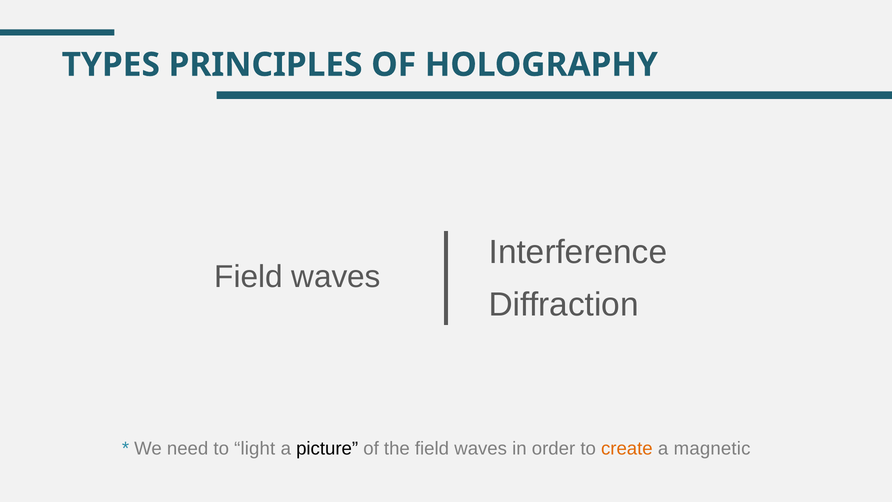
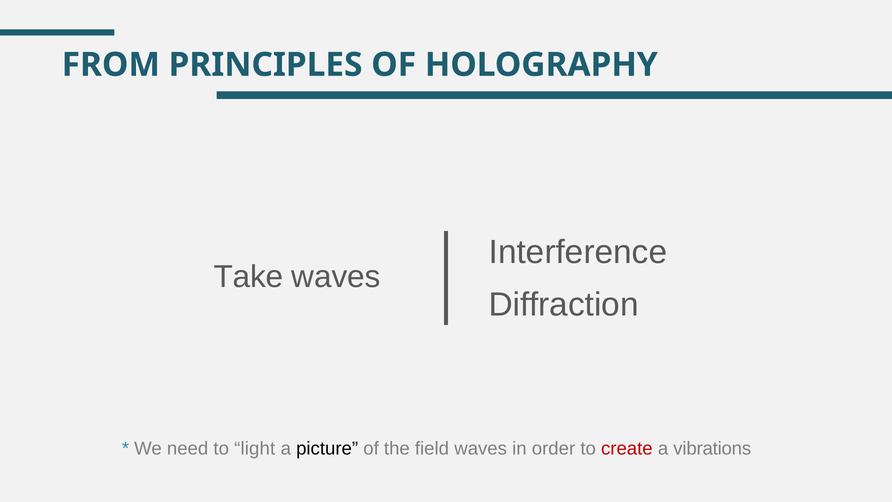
TYPES: TYPES -> FROM (111, 65)
Field: Field -> Take (249, 277)
create colour: orange -> red (627, 448)
magnetic: magnetic -> vibrations (712, 448)
